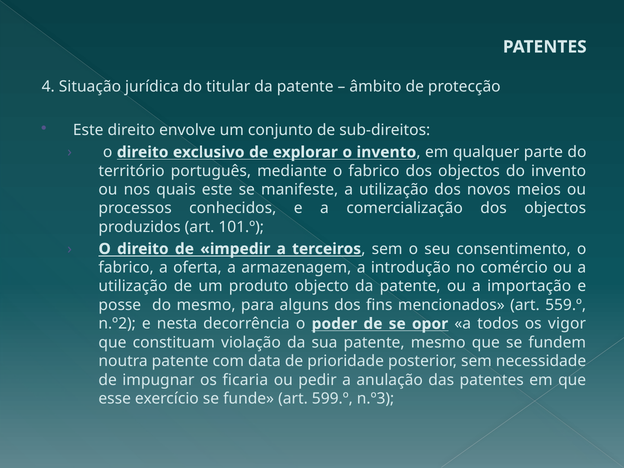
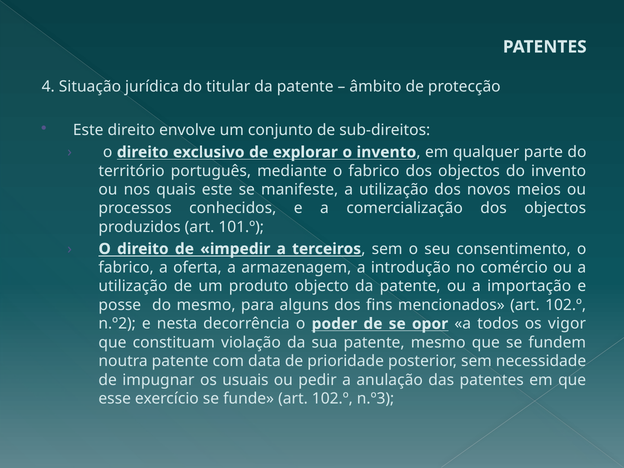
mencionados art 559.º: 559.º -> 102.º (566, 305)
ficaria: ficaria -> usuais (245, 380)
funde art 599.º: 599.º -> 102.º (332, 399)
